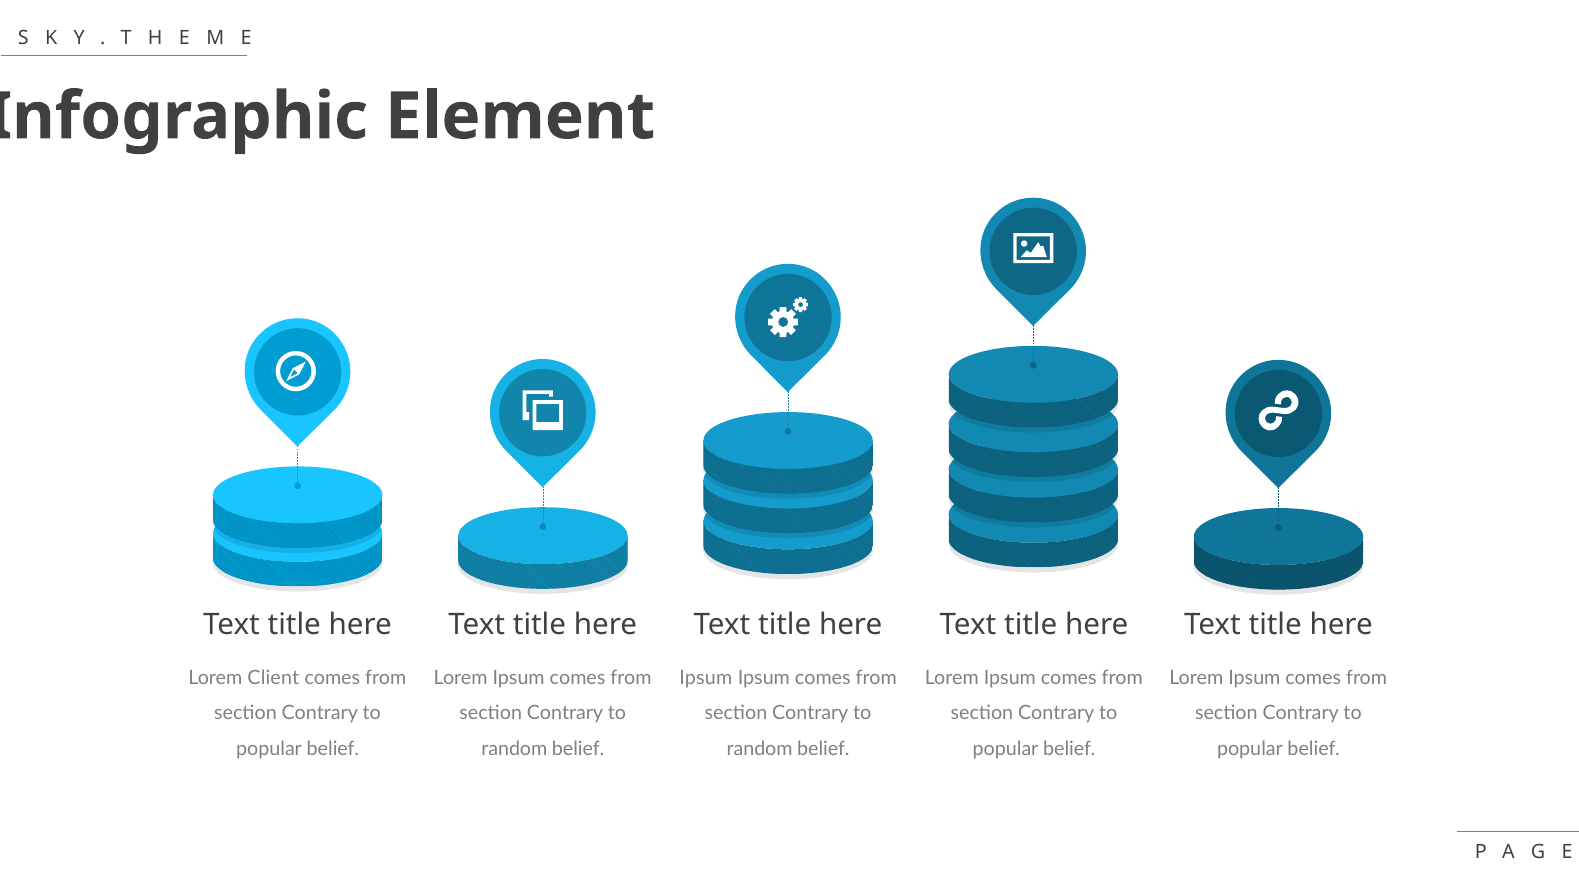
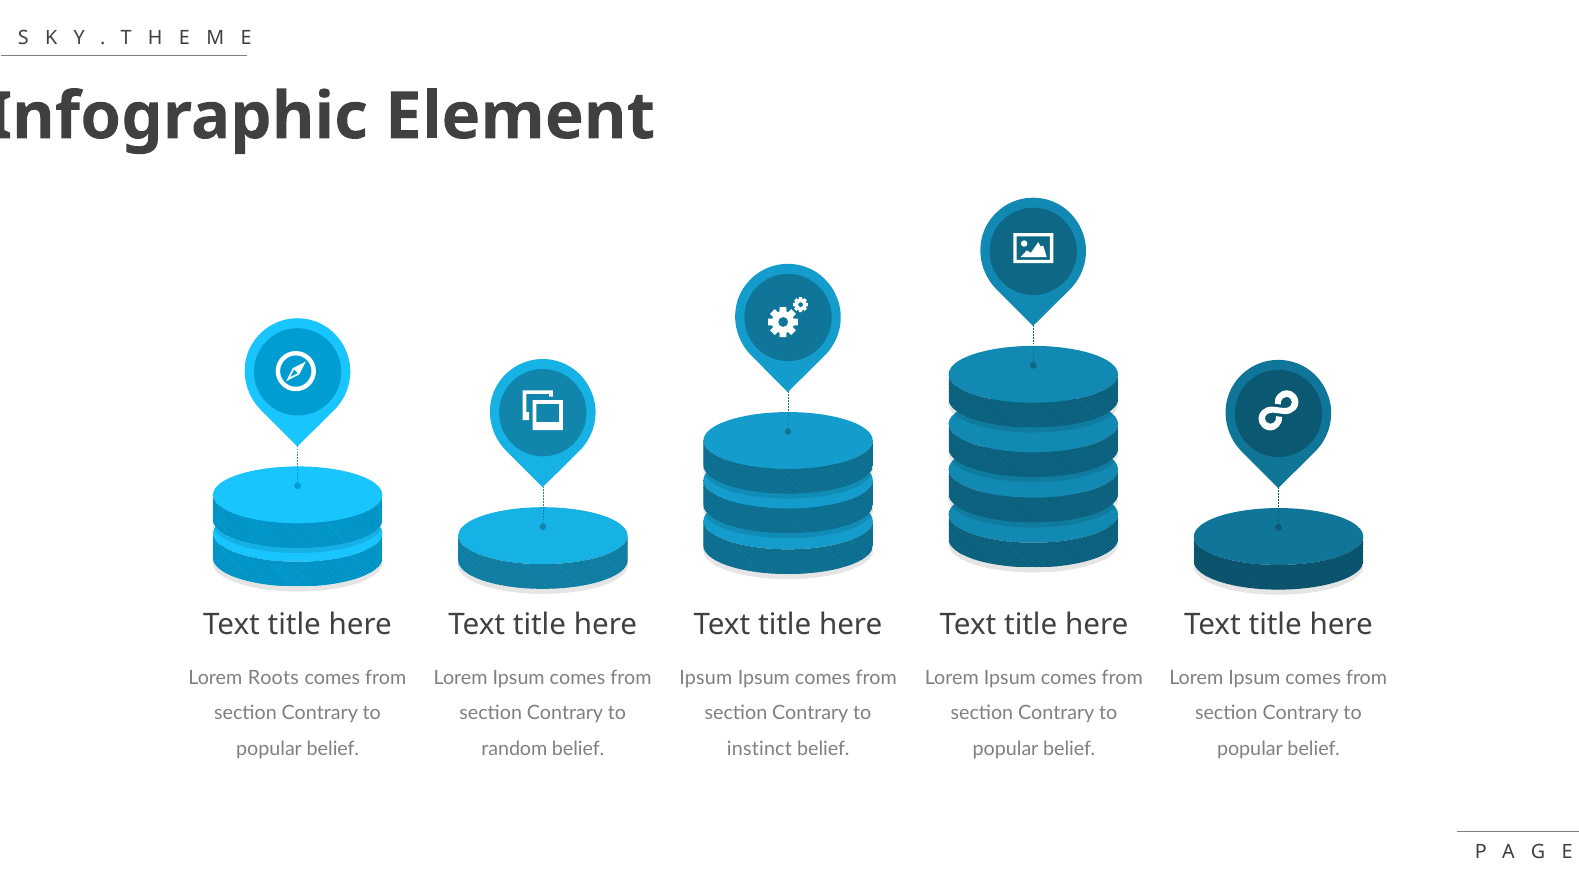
Client: Client -> Roots (273, 678)
random: random -> instinct (759, 749)
